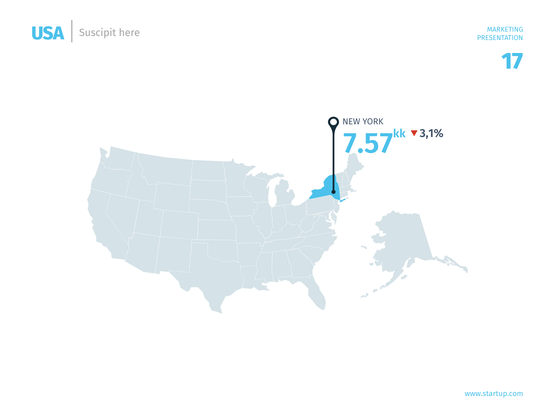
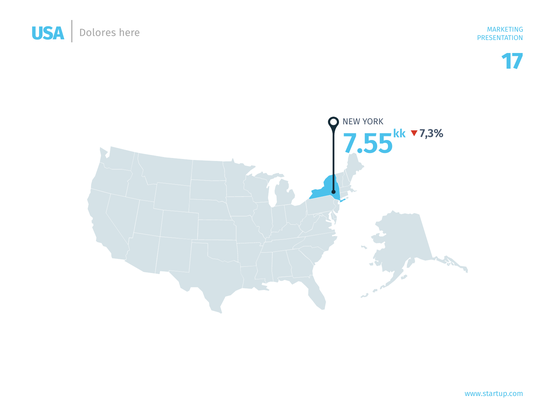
Suscipit: Suscipit -> Dolores (98, 33)
7.57: 7.57 -> 7.55 (368, 143)
3,1%: 3,1% -> 7,3% (432, 133)
